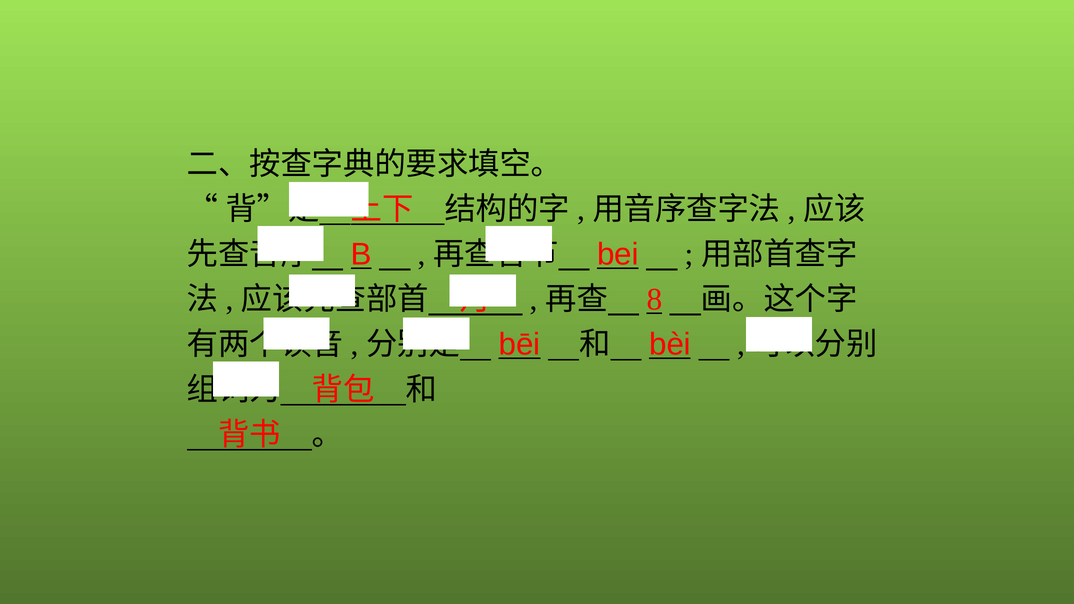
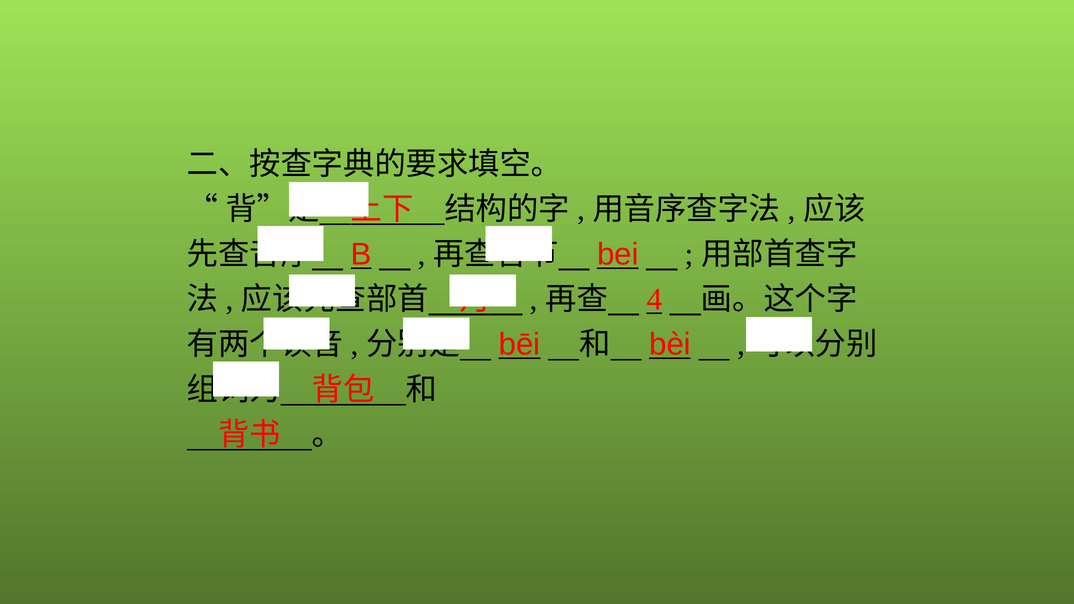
8: 8 -> 4 (654, 300)
